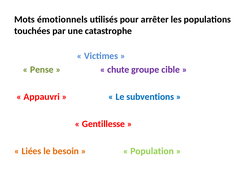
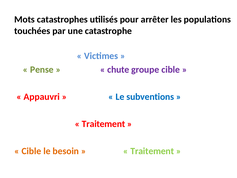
émotionnels: émotionnels -> catastrophes (62, 19)
Gentillesse: Gentillesse -> Traitement (103, 124)
Liées: Liées -> Cible (31, 151)
Population: Population -> Traitement (152, 151)
